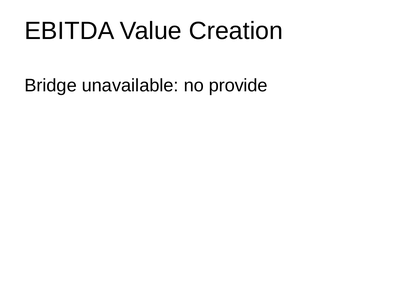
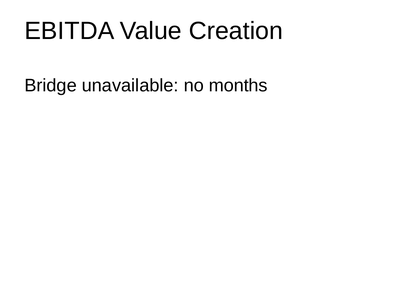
provide: provide -> months (238, 86)
